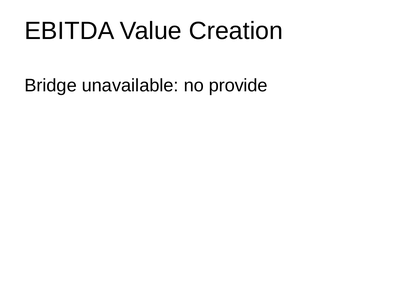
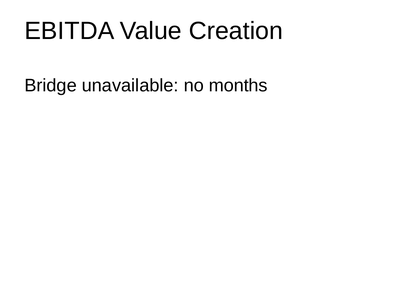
provide: provide -> months (238, 86)
